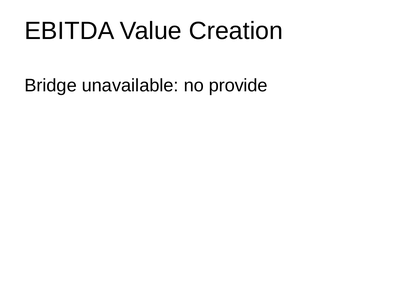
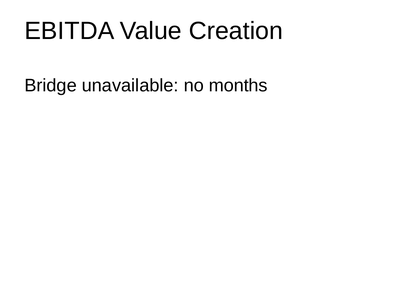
provide: provide -> months (238, 86)
